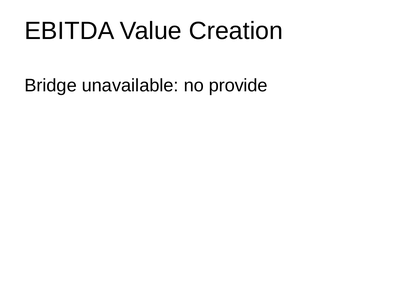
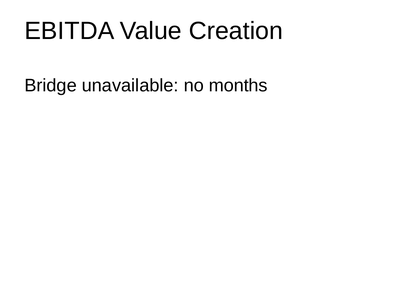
provide: provide -> months (238, 86)
